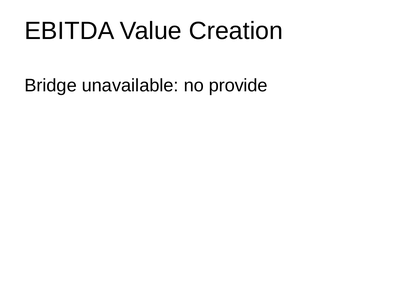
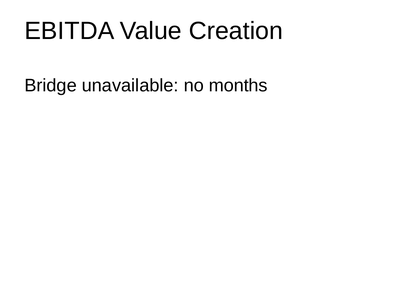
provide: provide -> months (238, 86)
